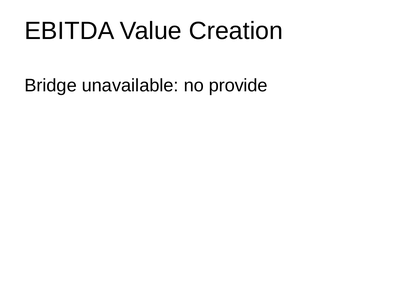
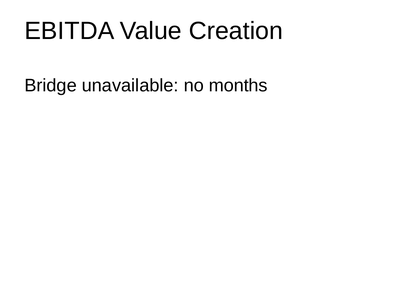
provide: provide -> months (238, 86)
